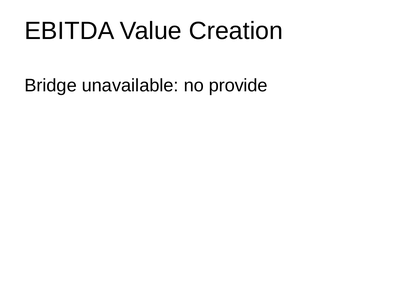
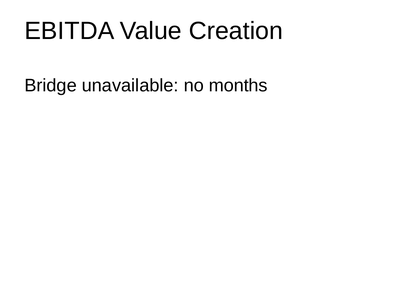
provide: provide -> months (238, 86)
